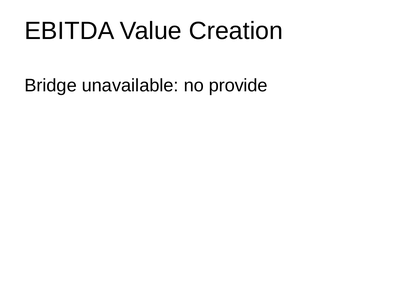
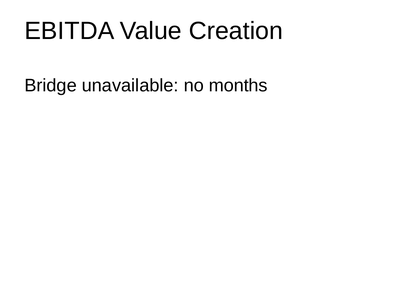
provide: provide -> months (238, 86)
